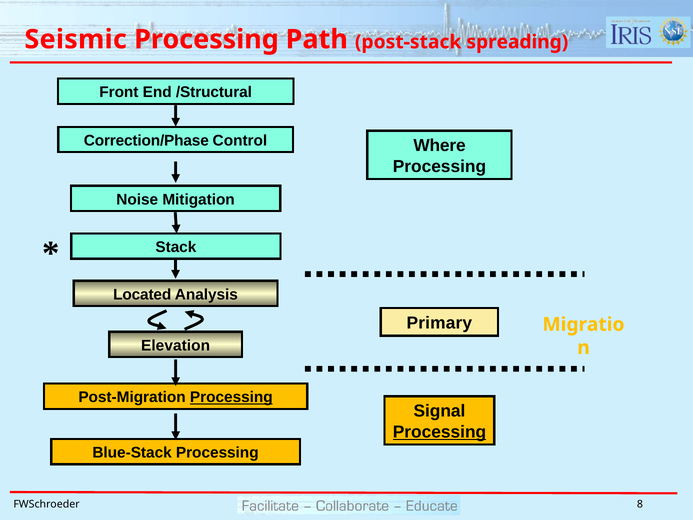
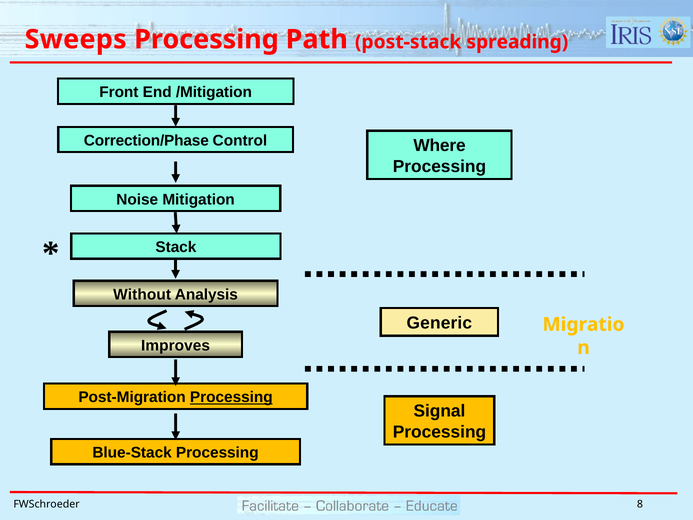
Seismic: Seismic -> Sweeps (76, 39)
/Structural: /Structural -> /Mitigation (214, 92)
Located: Located -> Without (142, 294)
Primary: Primary -> Generic (439, 323)
Elevation: Elevation -> Improves (176, 345)
Processing underline: present -> none (439, 432)
